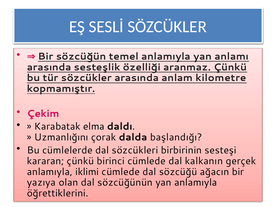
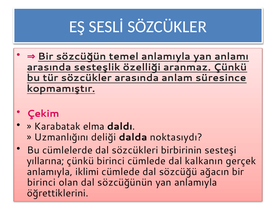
kilometre: kilometre -> süresince (221, 78)
çorak: çorak -> deliği (104, 137)
başlandığı: başlandığı -> noktasıydı (176, 137)
kararan: kararan -> yıllarına (46, 161)
yazıya: yazıya -> birinci (41, 183)
